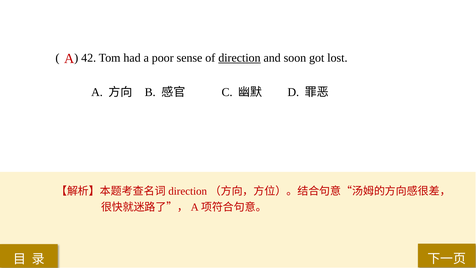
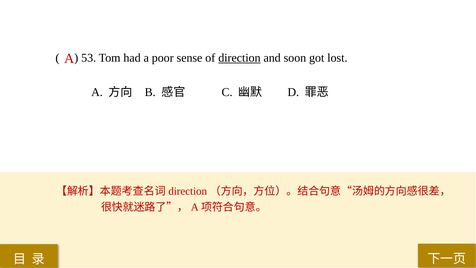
42: 42 -> 53 (89, 58)
